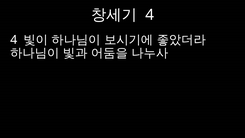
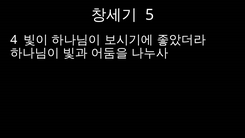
4: 4 -> 5 (150, 15)
